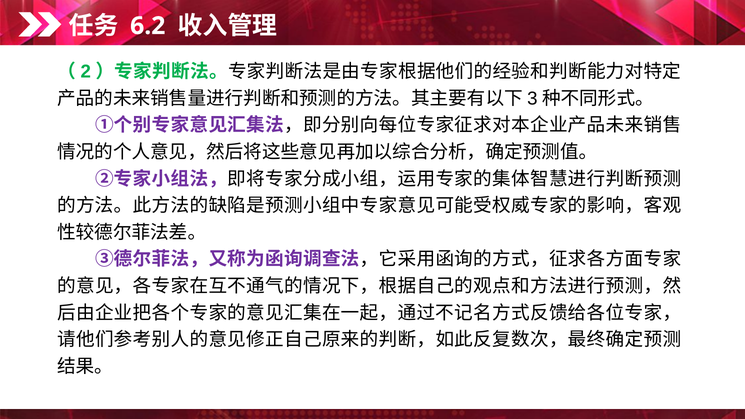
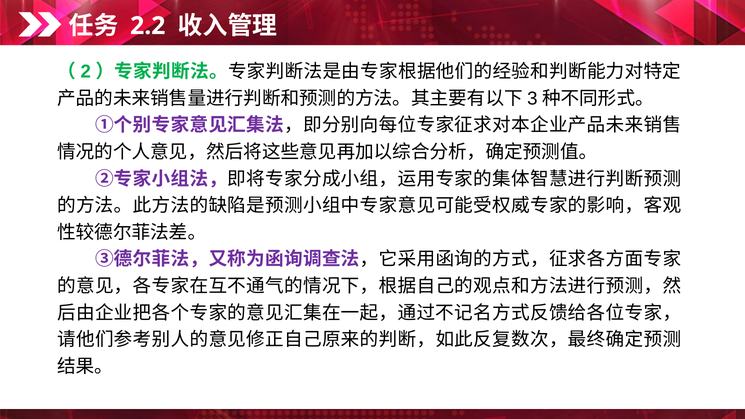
6.2: 6.2 -> 2.2 (148, 26)
